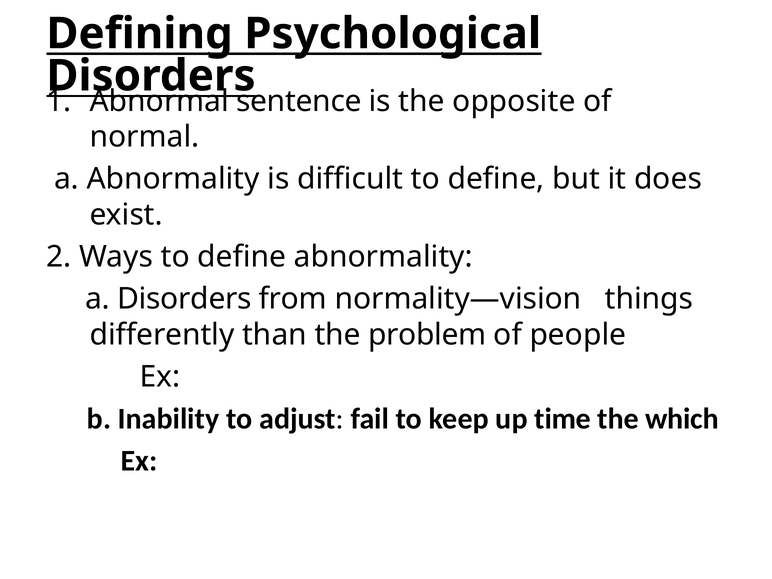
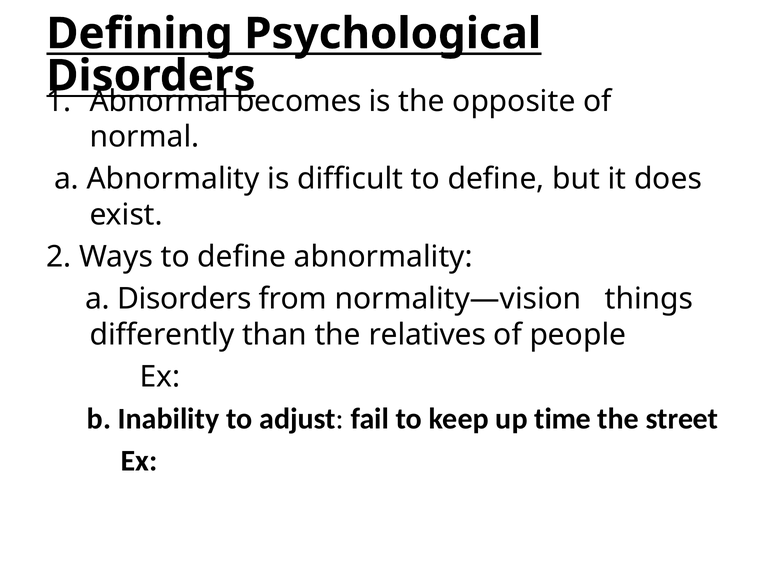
sentence: sentence -> becomes (299, 101)
problem: problem -> relatives (427, 335)
which: which -> street (682, 419)
